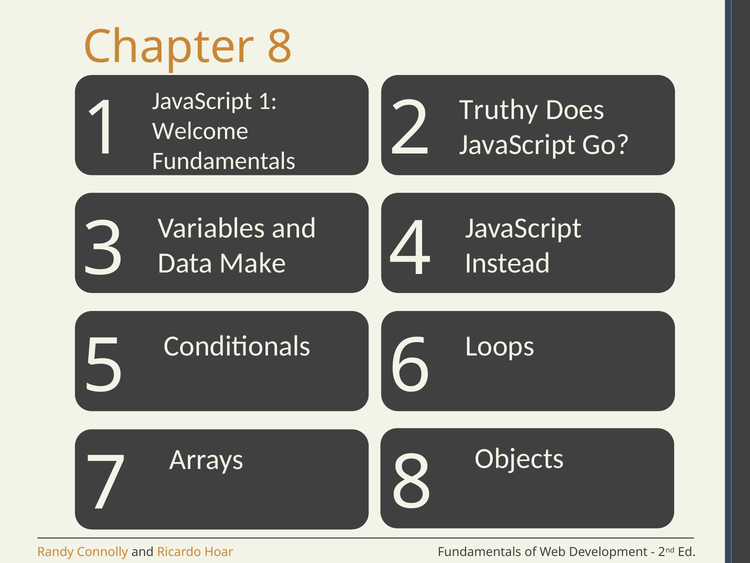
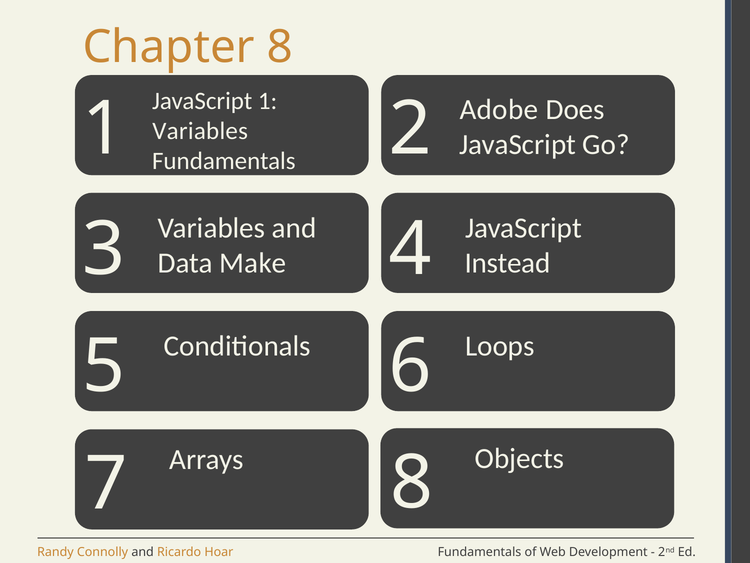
Truthy: Truthy -> Adobe (499, 110)
Welcome: Welcome -> Variables (200, 131)
